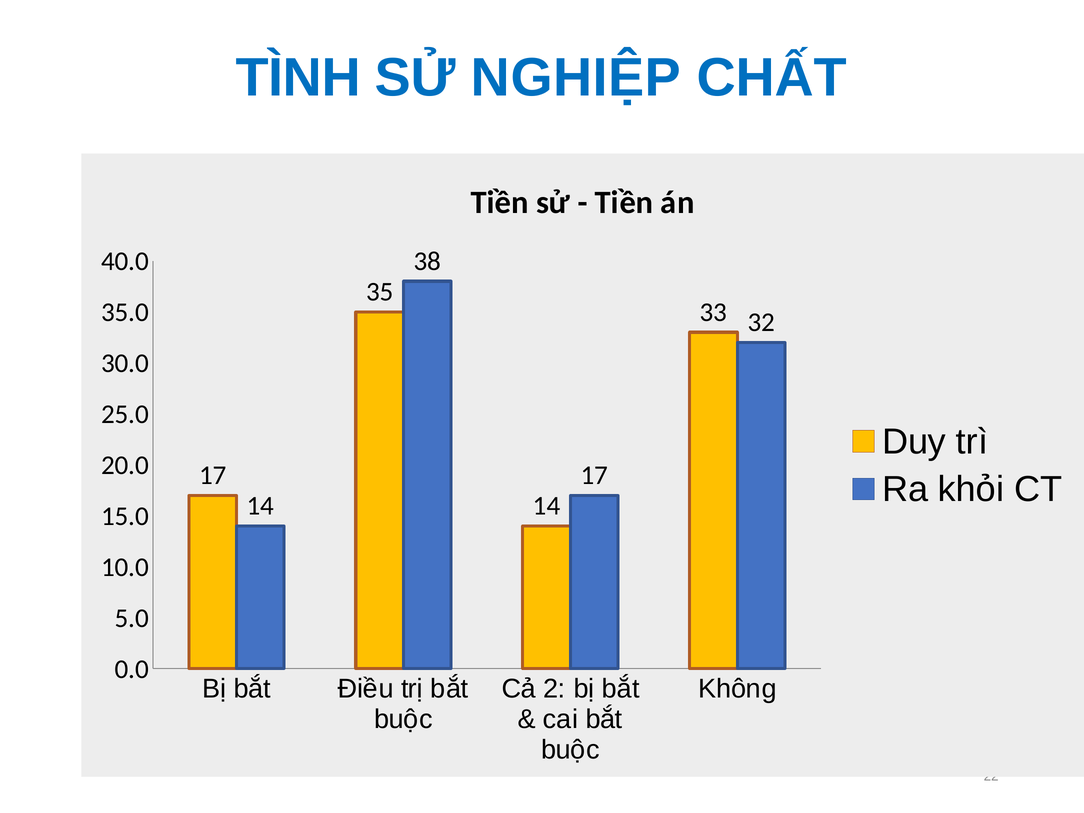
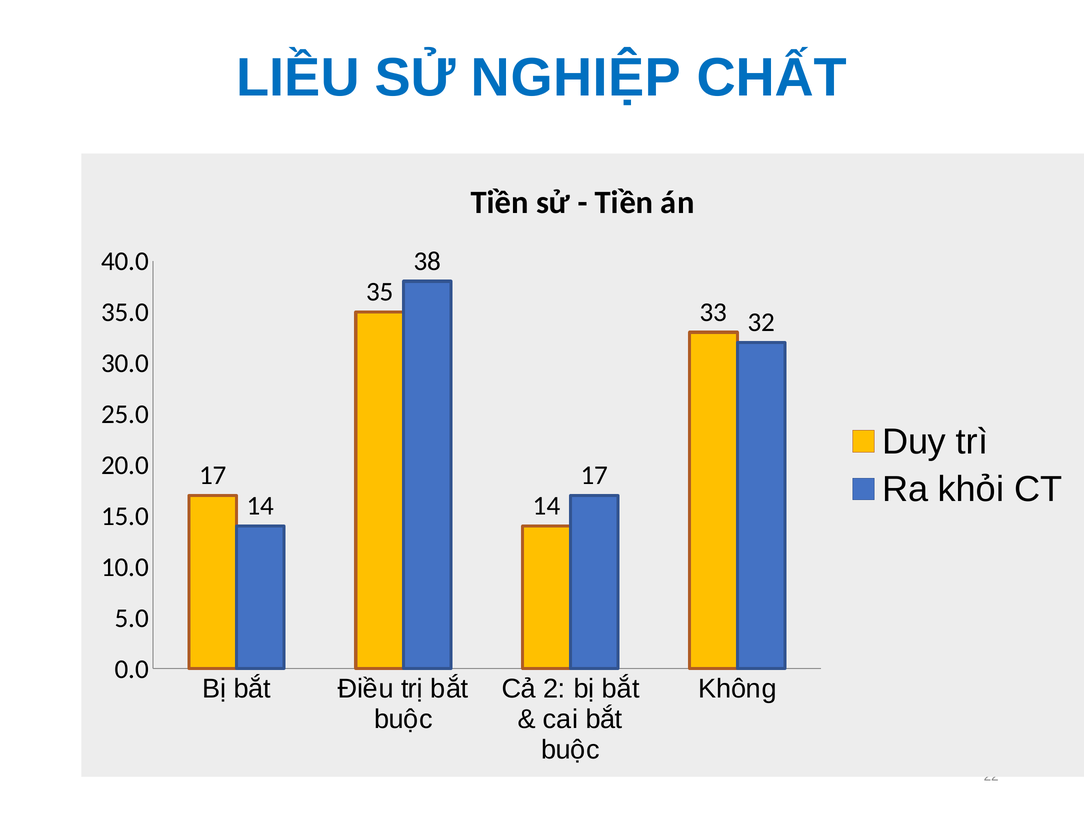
TÌNH: TÌNH -> LIỀU (298, 78)
